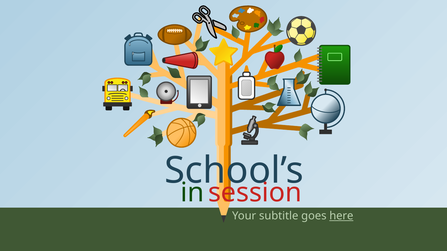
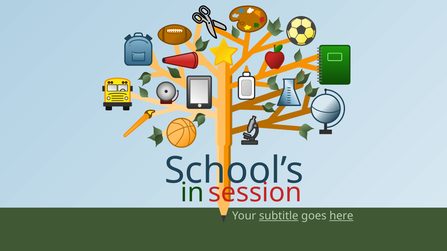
subtitle underline: none -> present (279, 216)
